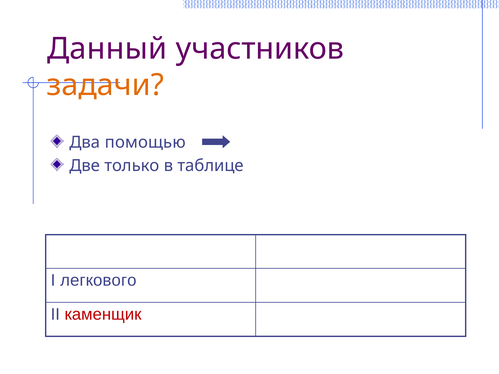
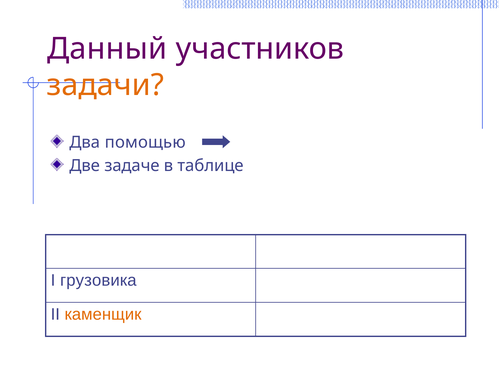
только: только -> задаче (132, 166)
легкового: легкового -> грузовика (98, 281)
каменщик colour: red -> orange (103, 315)
